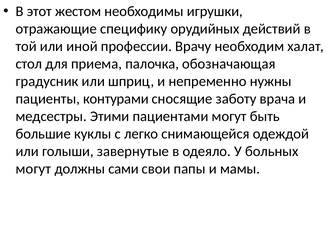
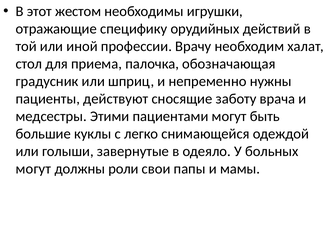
контурами: контурами -> действуют (116, 99)
сами: сами -> роли (123, 169)
